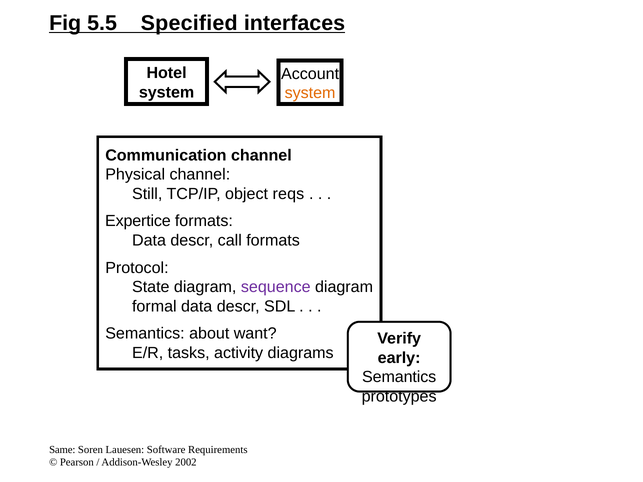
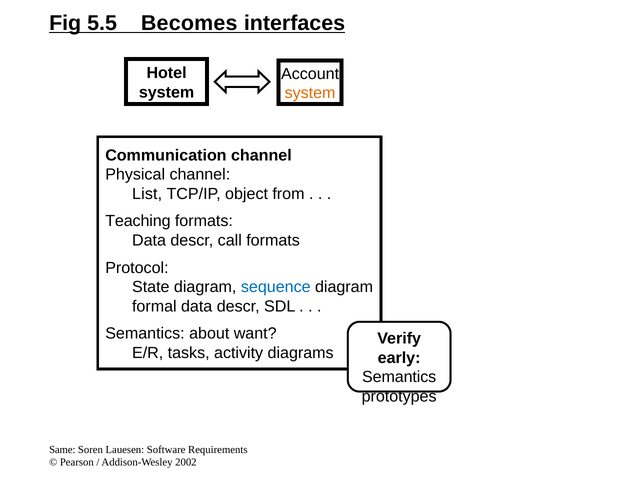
Specified: Specified -> Becomes (189, 23)
Still: Still -> List (147, 194)
reqs: reqs -> from (288, 194)
Expertice: Expertice -> Teaching (138, 221)
sequence colour: purple -> blue (276, 287)
